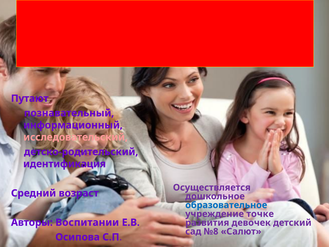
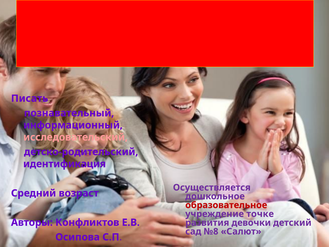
Путают: Путают -> Писать (30, 98)
образовательное colour: blue -> red (226, 205)
Воспитании: Воспитании -> Конфликтов (87, 222)
девочек: девочек -> девочки (251, 222)
